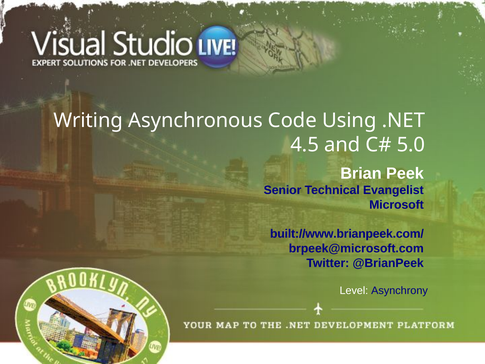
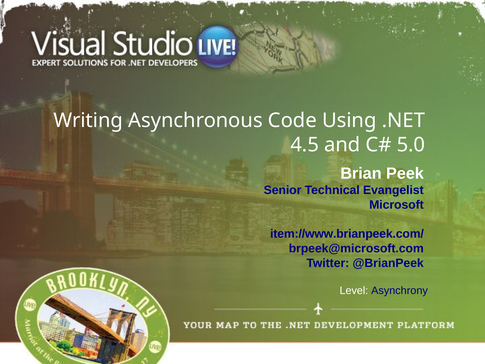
built://www.brianpeek.com/: built://www.brianpeek.com/ -> item://www.brianpeek.com/ (347, 234)
